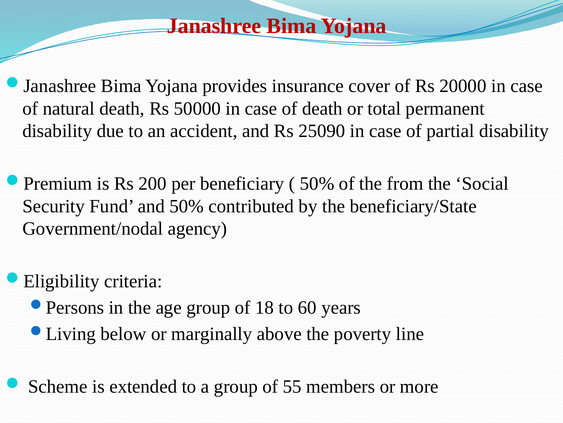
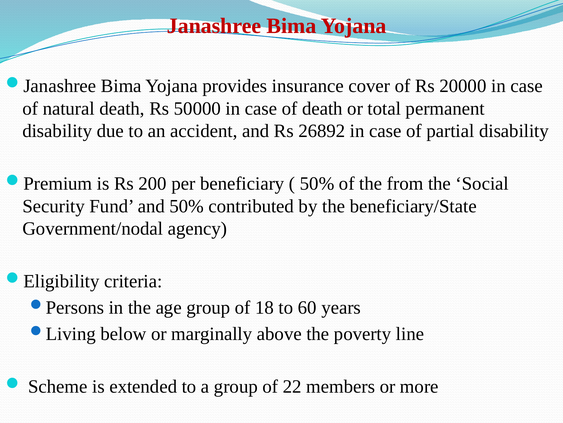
25090: 25090 -> 26892 (322, 131)
55: 55 -> 22 (292, 386)
